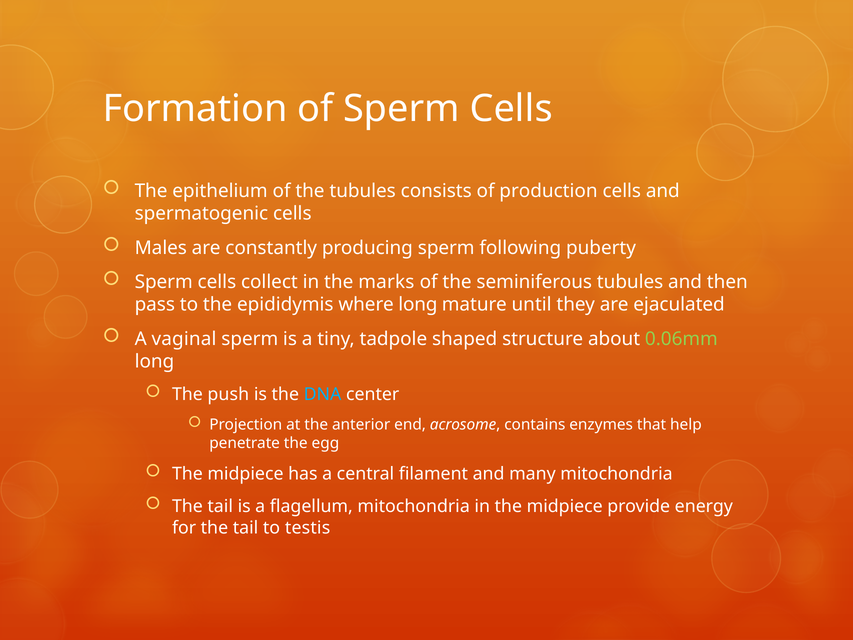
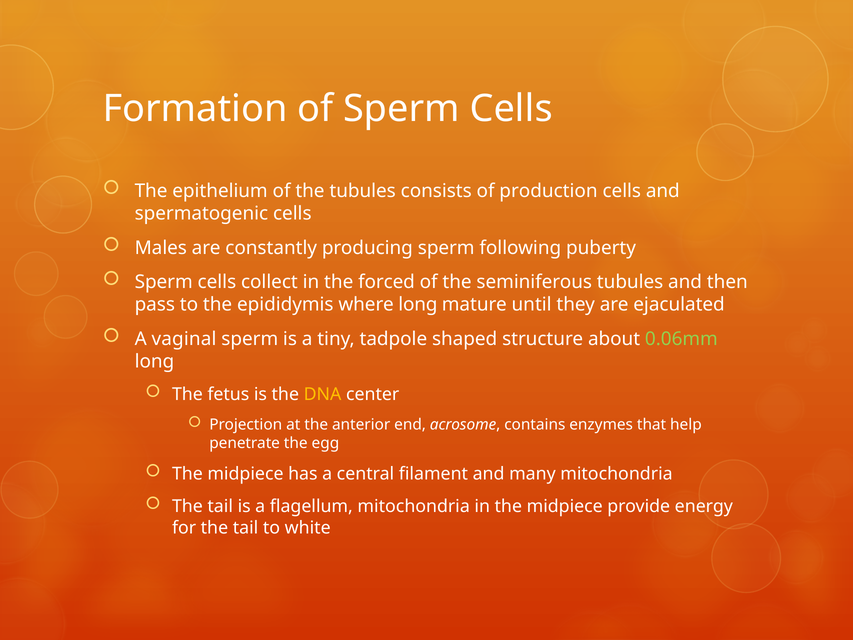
marks: marks -> forced (387, 282)
push: push -> fetus (228, 394)
DNA colour: light blue -> yellow (323, 394)
testis: testis -> white (308, 527)
